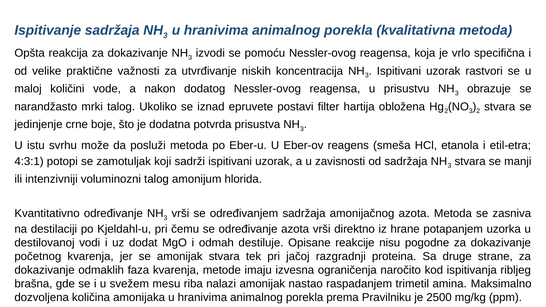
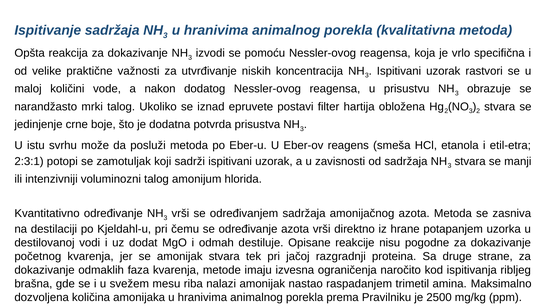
4:3:1: 4:3:1 -> 2:3:1 (29, 161)
